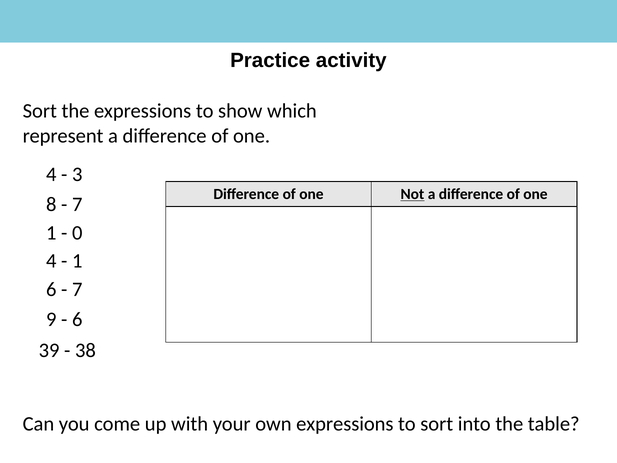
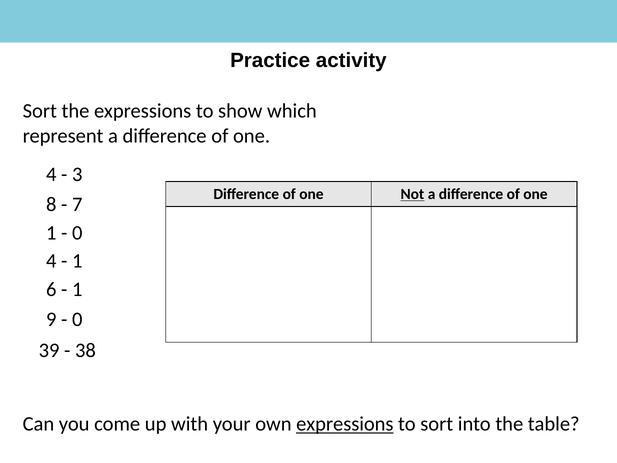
7: 7 -> 1 (77, 289)
6: 6 -> 0 (77, 319)
expressions underline: none -> present (345, 424)
